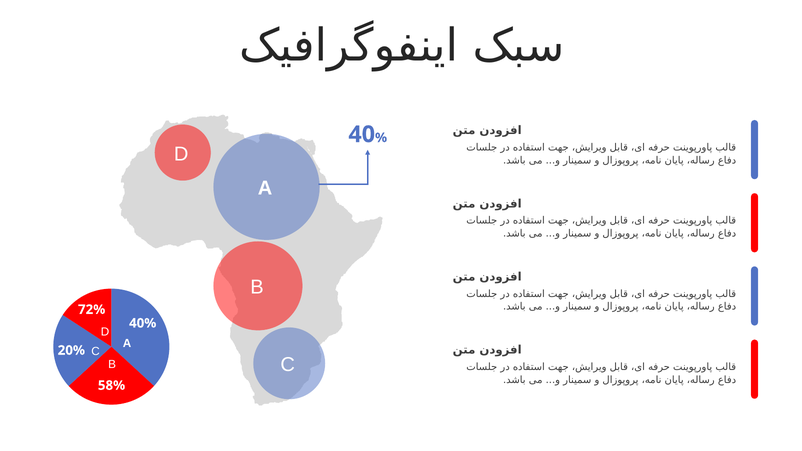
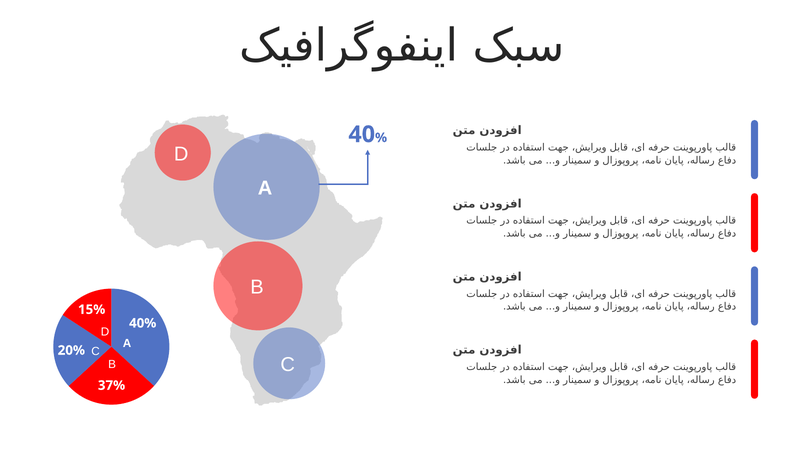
72%: 72% -> 15% (92, 310)
58%: 58% -> 37% (112, 386)
